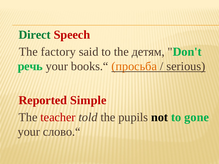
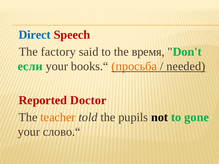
Direct colour: green -> blue (35, 35)
детям: детям -> время (148, 52)
речь: речь -> если (30, 66)
serious: serious -> needed (186, 66)
Simple: Simple -> Doctor (88, 100)
teacher colour: red -> orange (58, 117)
